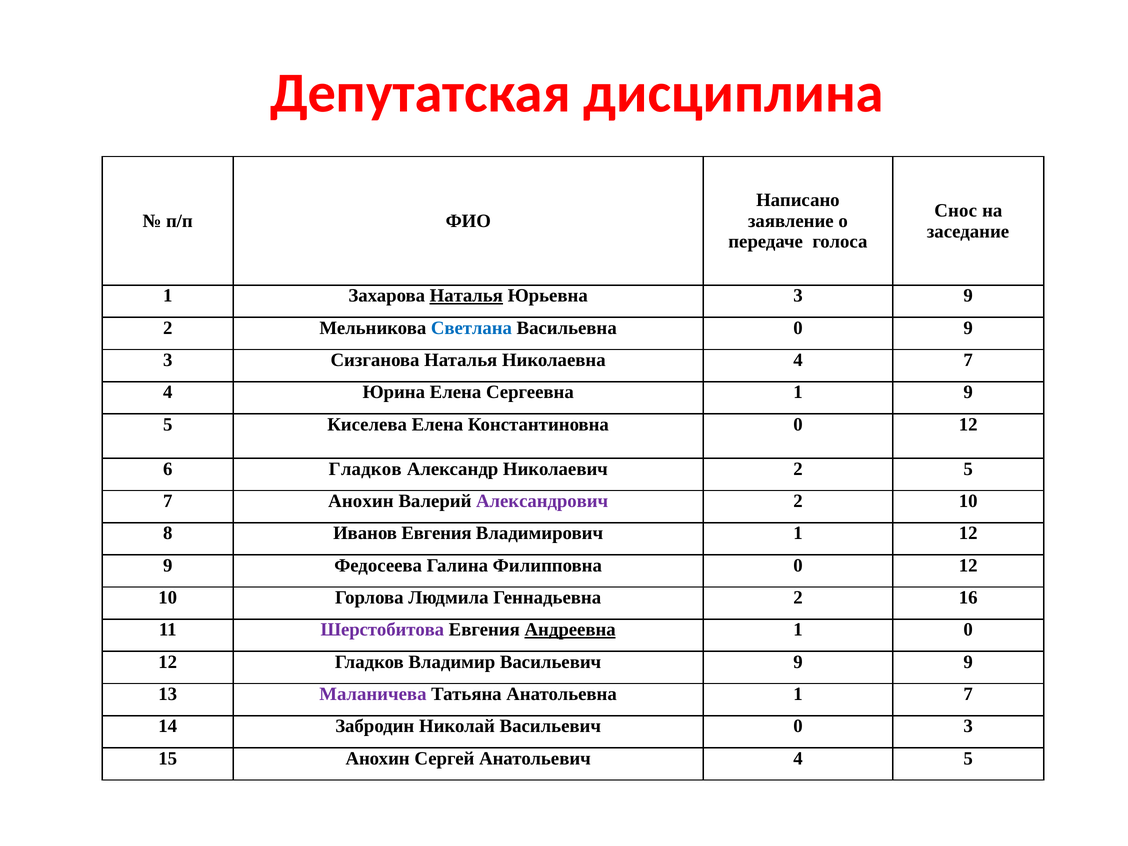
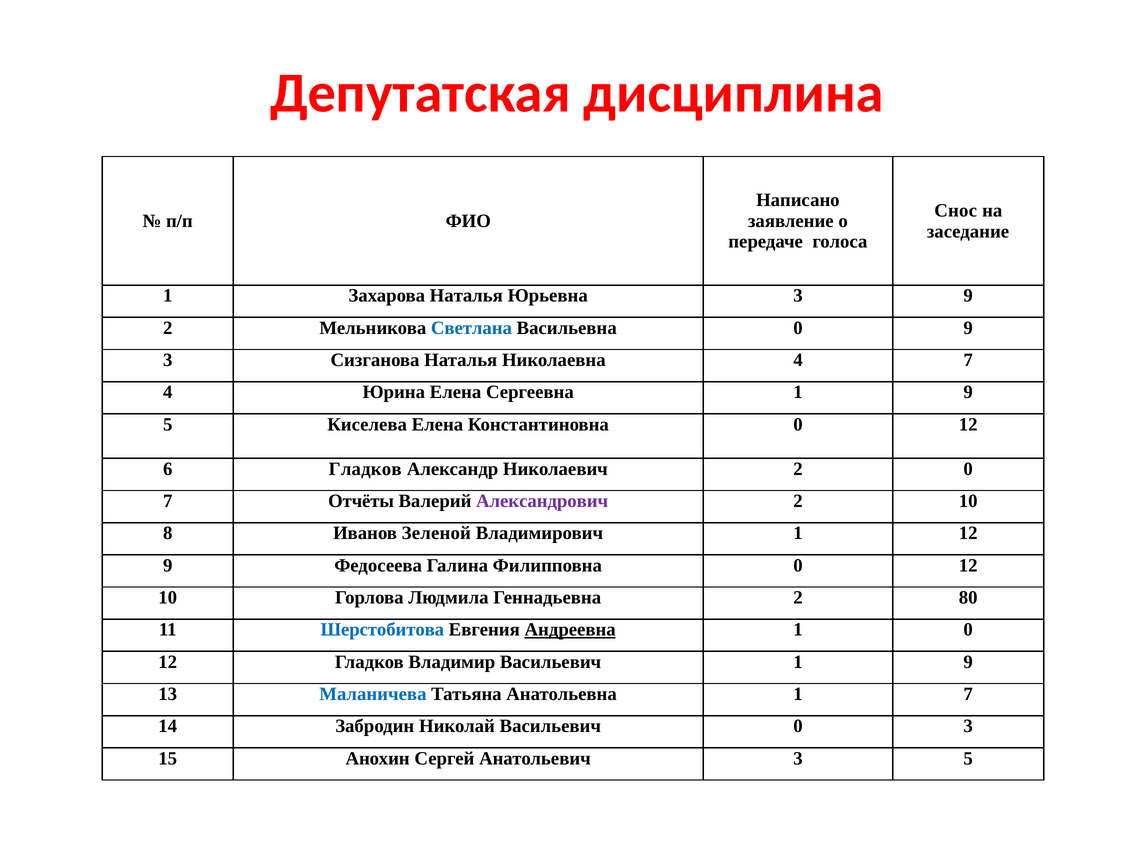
Наталья underline: present -> none (466, 296)
2 5: 5 -> 0 (968, 469)
7 Анохин: Анохин -> Отчёты (361, 501)
Иванов Евгения: Евгения -> Зеленой (436, 533)
16: 16 -> 80 (968, 598)
Шерстобитова colour: purple -> blue (382, 630)
Васильевич 9: 9 -> 1 (798, 662)
Маланичева colour: purple -> blue (373, 694)
Анатольевич 4: 4 -> 3 (798, 758)
